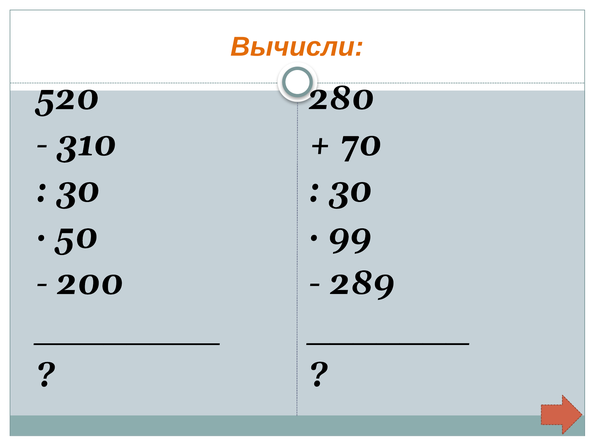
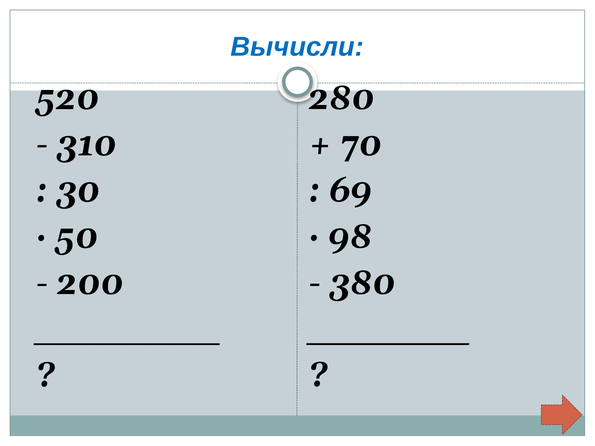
Вычисли colour: orange -> blue (297, 47)
30: 30 -> 69 (350, 191)
99: 99 -> 98 (350, 237)
289: 289 -> 380 (362, 283)
